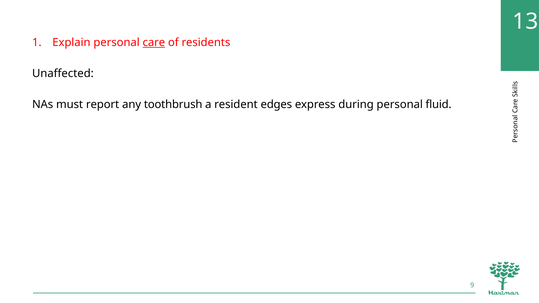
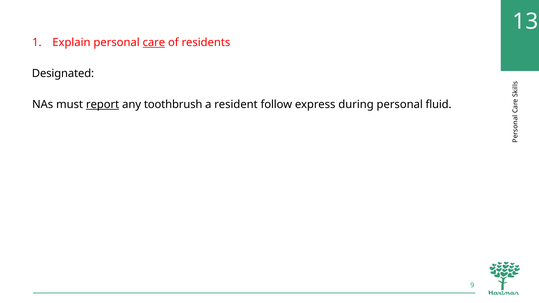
Unaffected: Unaffected -> Designated (63, 74)
report underline: none -> present (103, 105)
edges: edges -> follow (276, 105)
